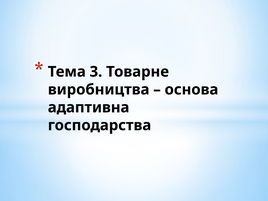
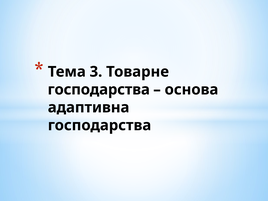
виробництва: виробництва -> господарства (99, 90)
